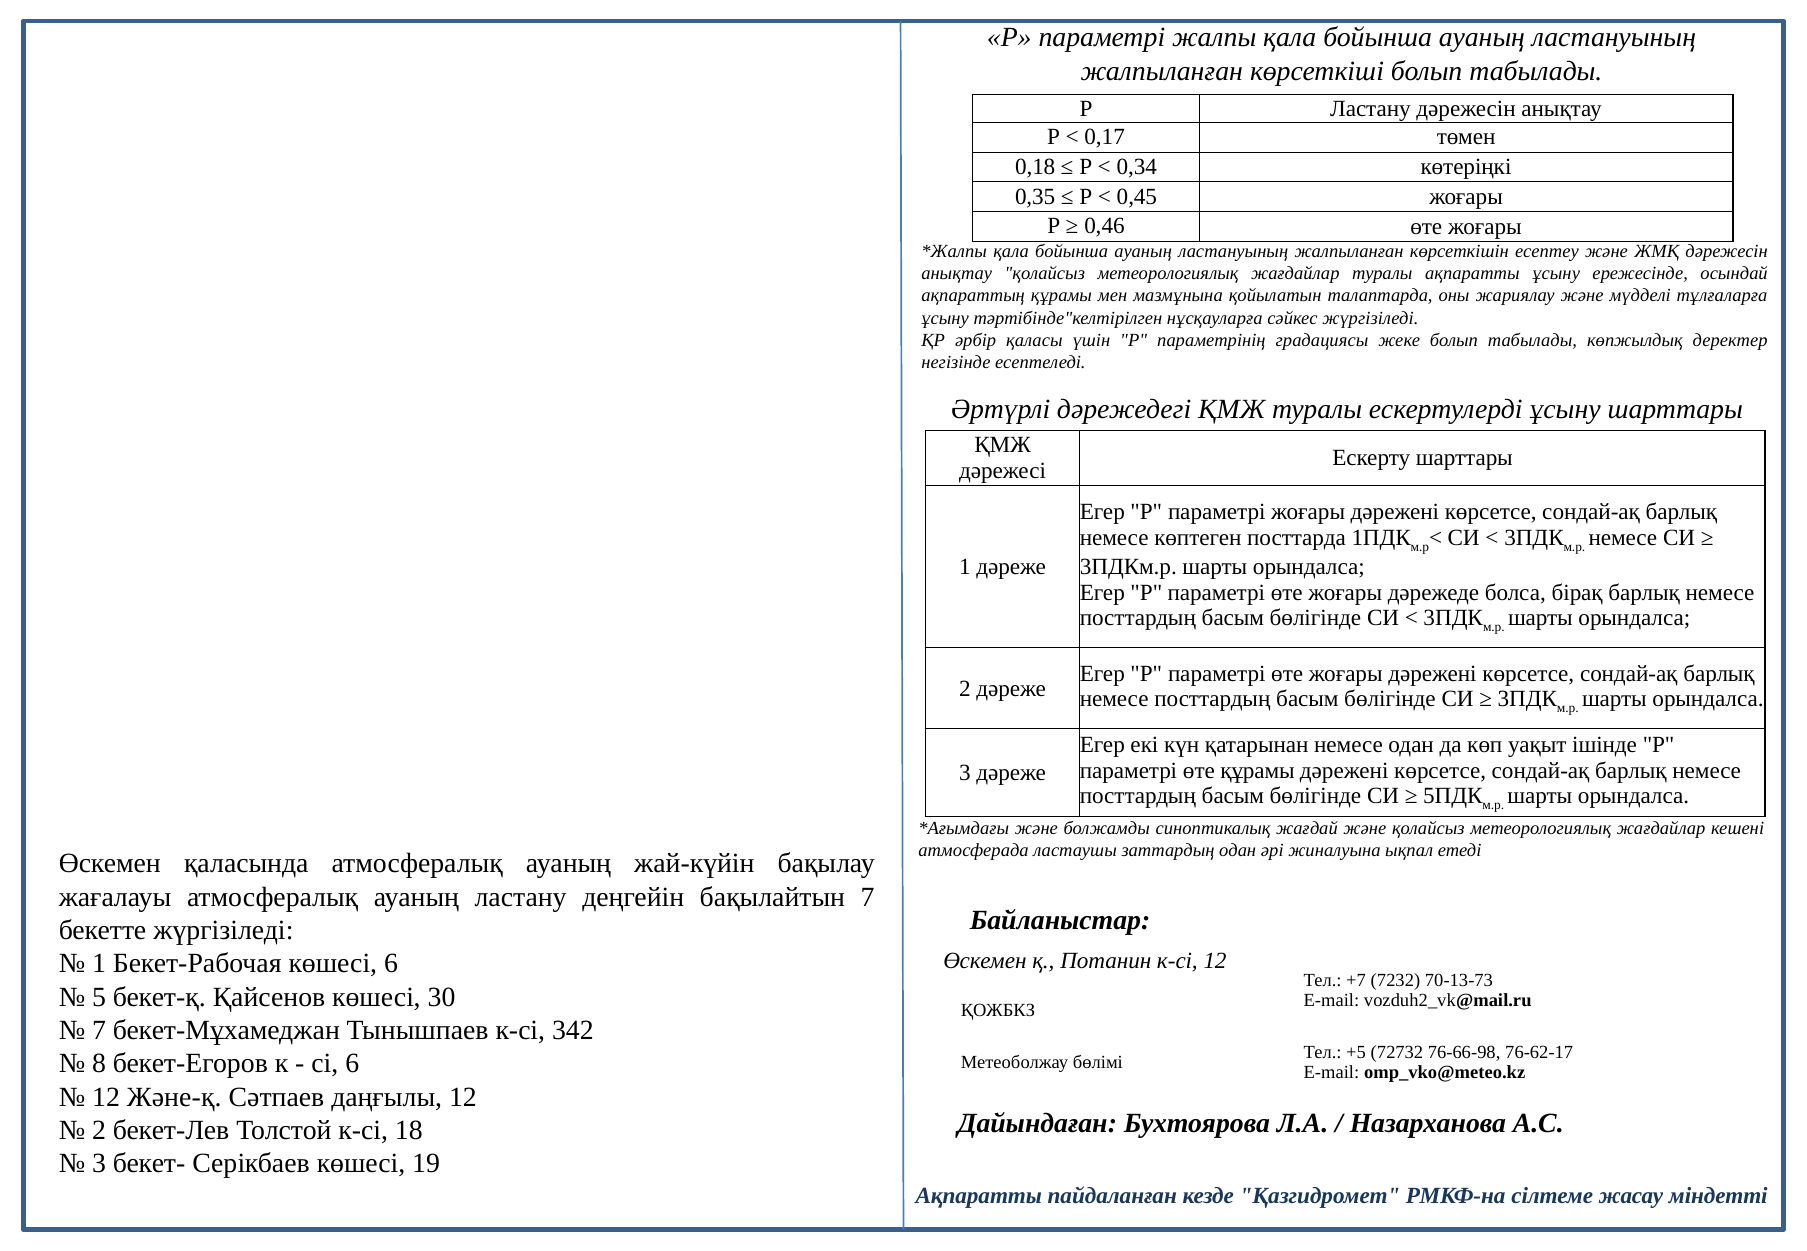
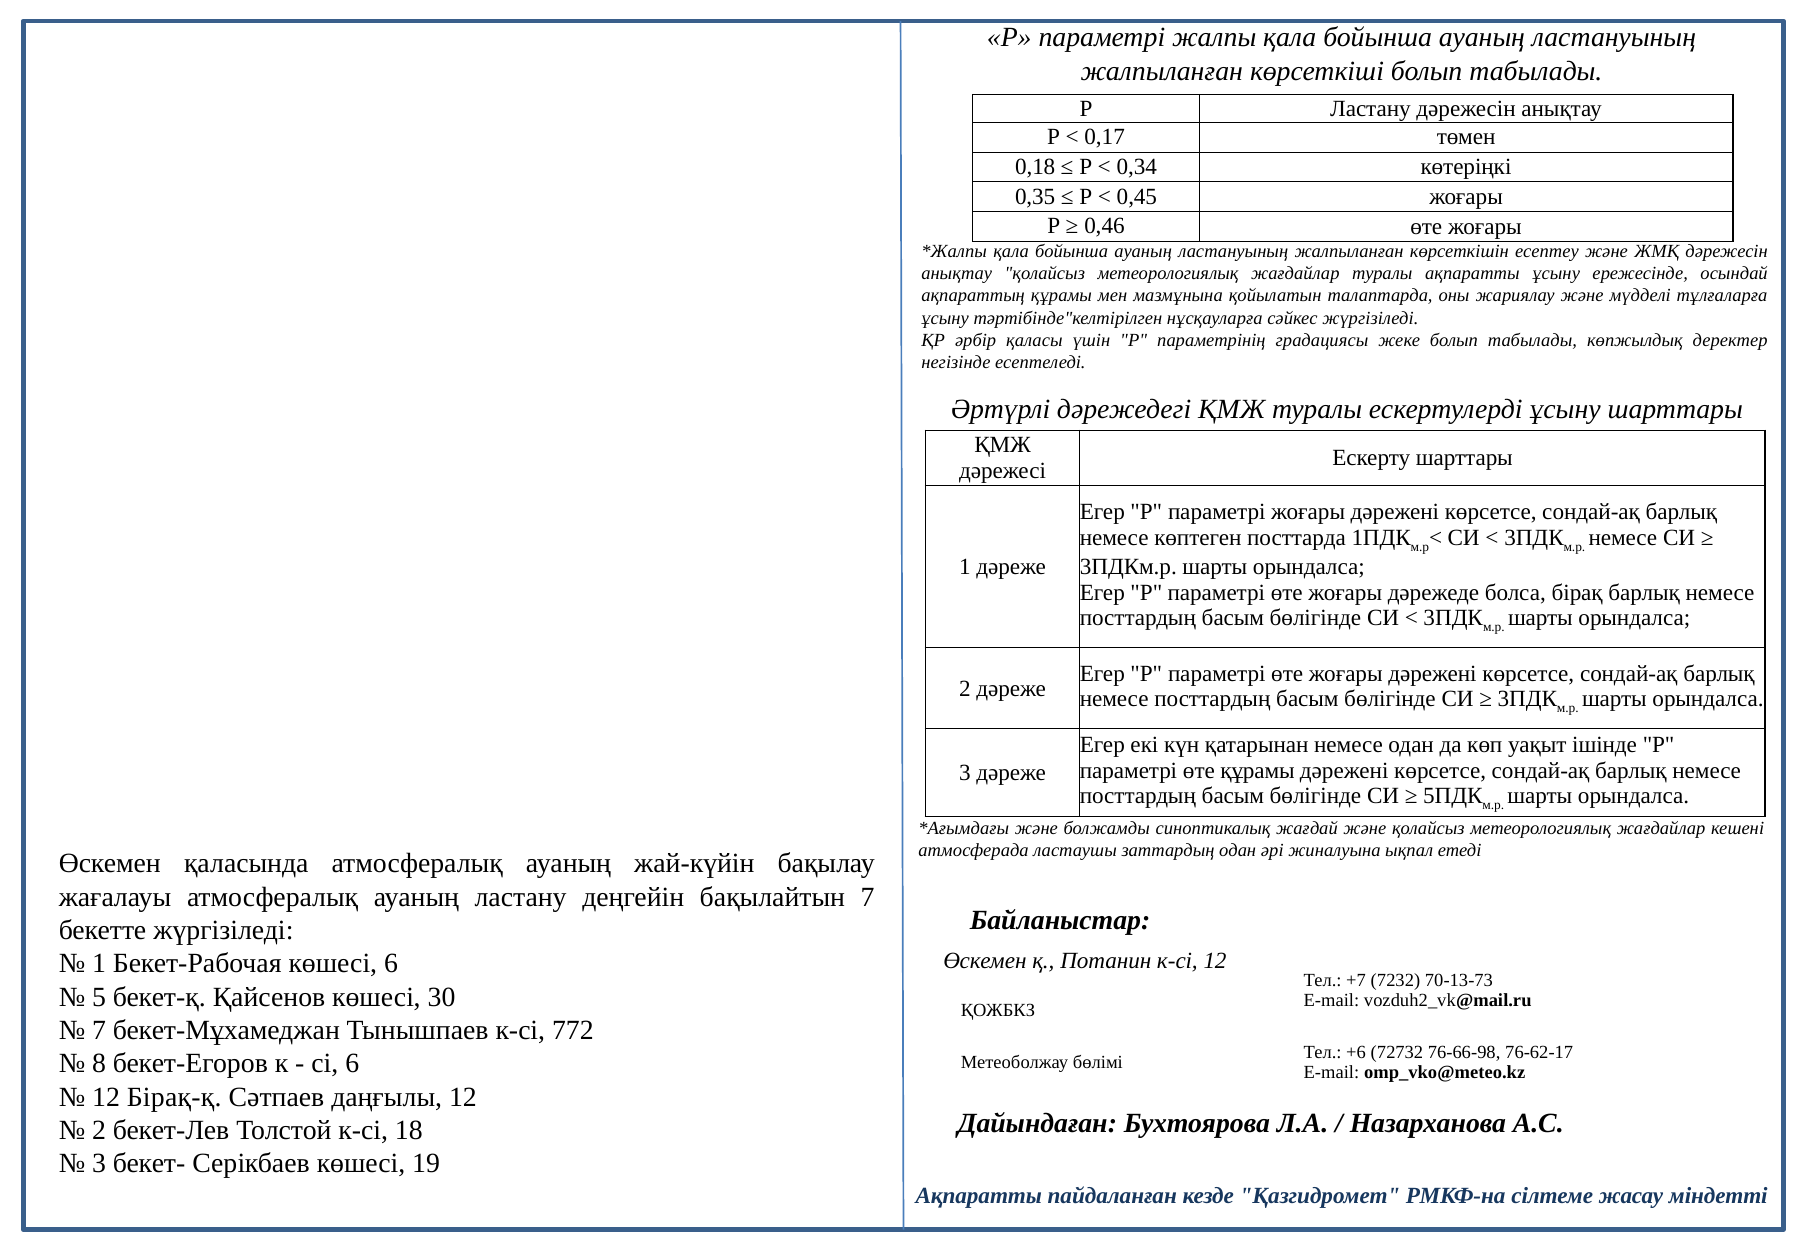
342: 342 -> 772 (573, 1030)
+5: +5 -> +6 (1356, 1052)
Және-қ: Және-қ -> Бірақ-қ (174, 1097)
